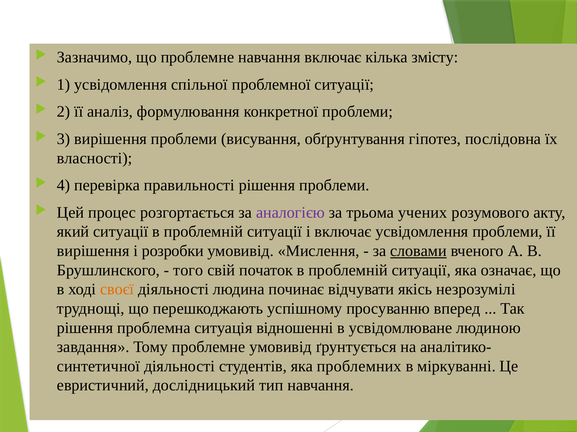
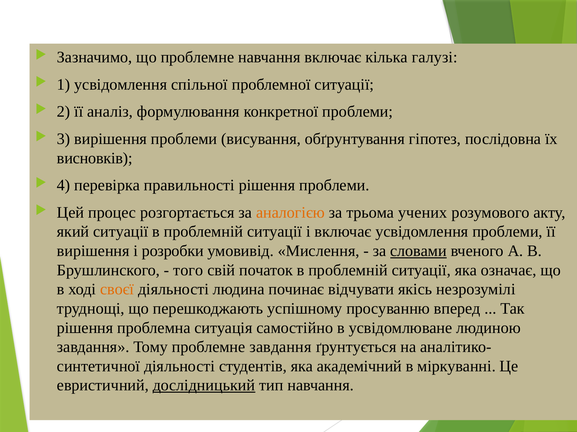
змісту: змісту -> галузі (435, 57)
власності: власності -> висновків (95, 158)
аналогією colour: purple -> orange (290, 213)
відношенні: відношенні -> самостійно (295, 328)
проблемне умовивід: умовивід -> завдання (280, 348)
проблемних: проблемних -> академічний (359, 367)
дослідницький underline: none -> present (204, 386)
